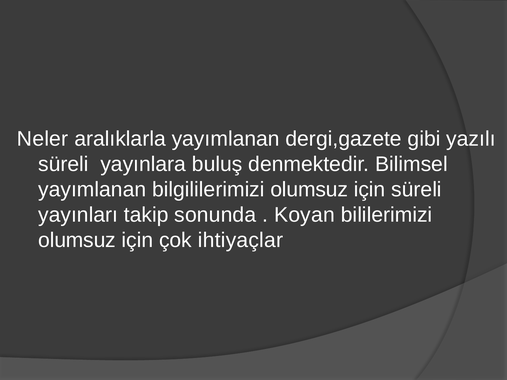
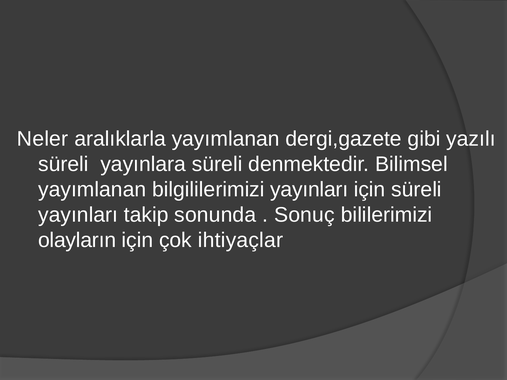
yayınlara buluş: buluş -> süreli (217, 164)
bilgililerimizi olumsuz: olumsuz -> yayınları (309, 190)
Koyan: Koyan -> Sonuç (304, 215)
olumsuz: olumsuz -> olayların (77, 240)
